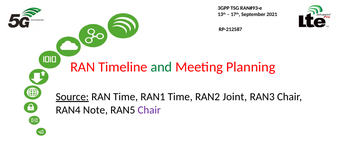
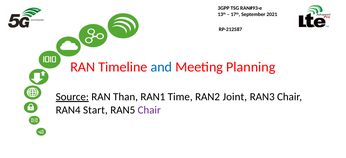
and colour: green -> blue (161, 67)
RAN Time: Time -> Than (126, 97)
Note: Note -> Start (95, 110)
